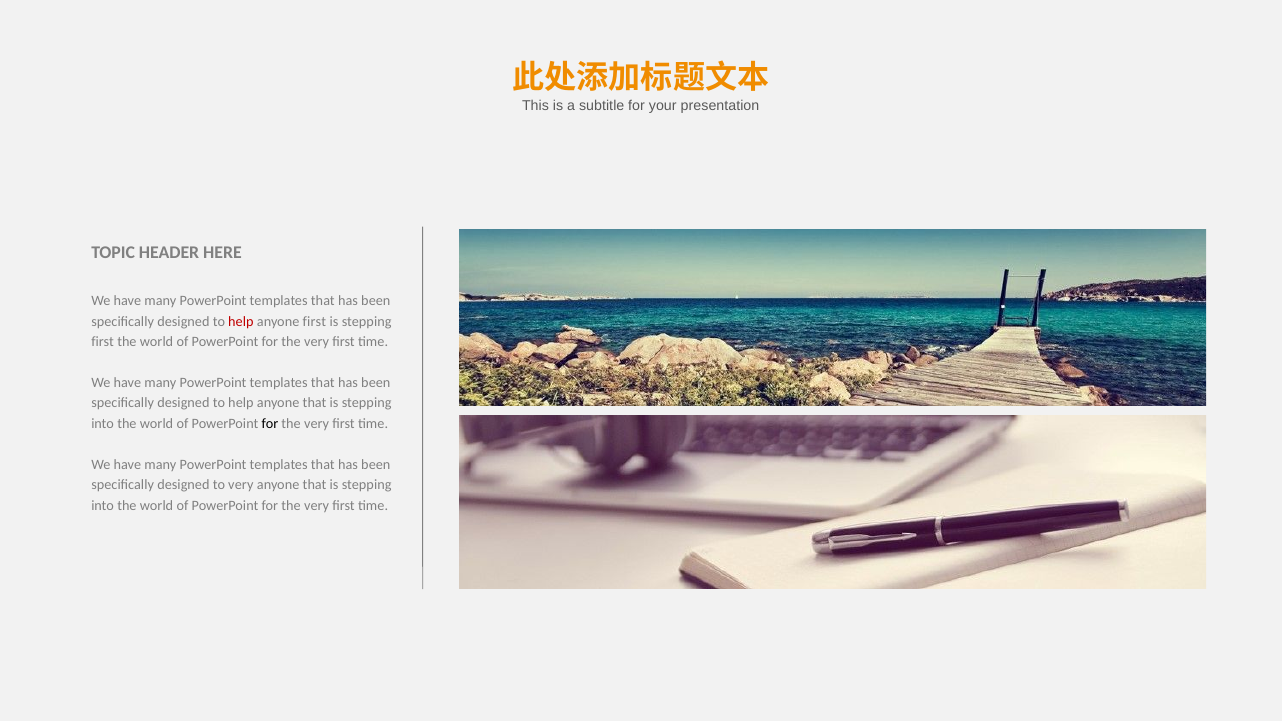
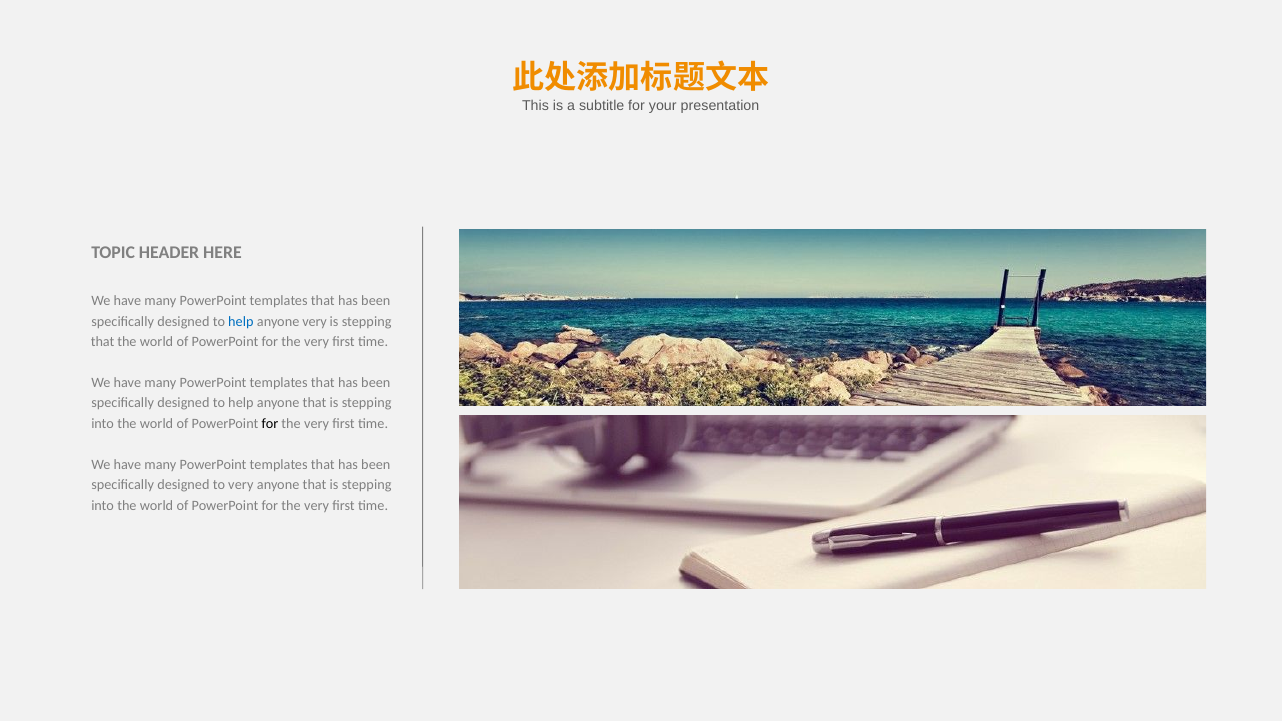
help colour: red -> blue (241, 321)
anyone first: first -> very (315, 321)
first: first -> that (103, 342)
